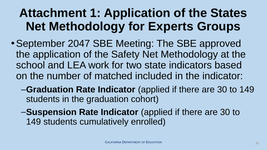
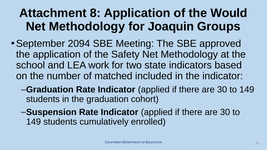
1: 1 -> 8 (95, 13)
States: States -> Would (229, 13)
Experts: Experts -> Joaquin (171, 26)
2047: 2047 -> 2094 (79, 44)
